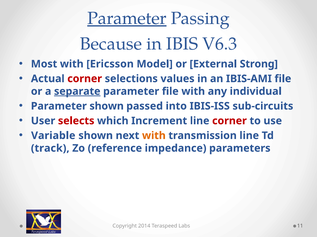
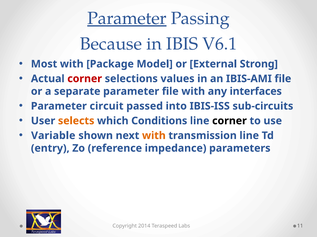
V6.3: V6.3 -> V6.1 (220, 44)
Ericsson: Ericsson -> Package (110, 64)
separate underline: present -> none (77, 92)
individual: individual -> interfaces (256, 92)
Parameter shown: shown -> circuit (107, 106)
selects colour: red -> orange (76, 121)
Increment: Increment -> Conditions (159, 121)
corner colour: red -> black (229, 121)
track: track -> entry (50, 149)
